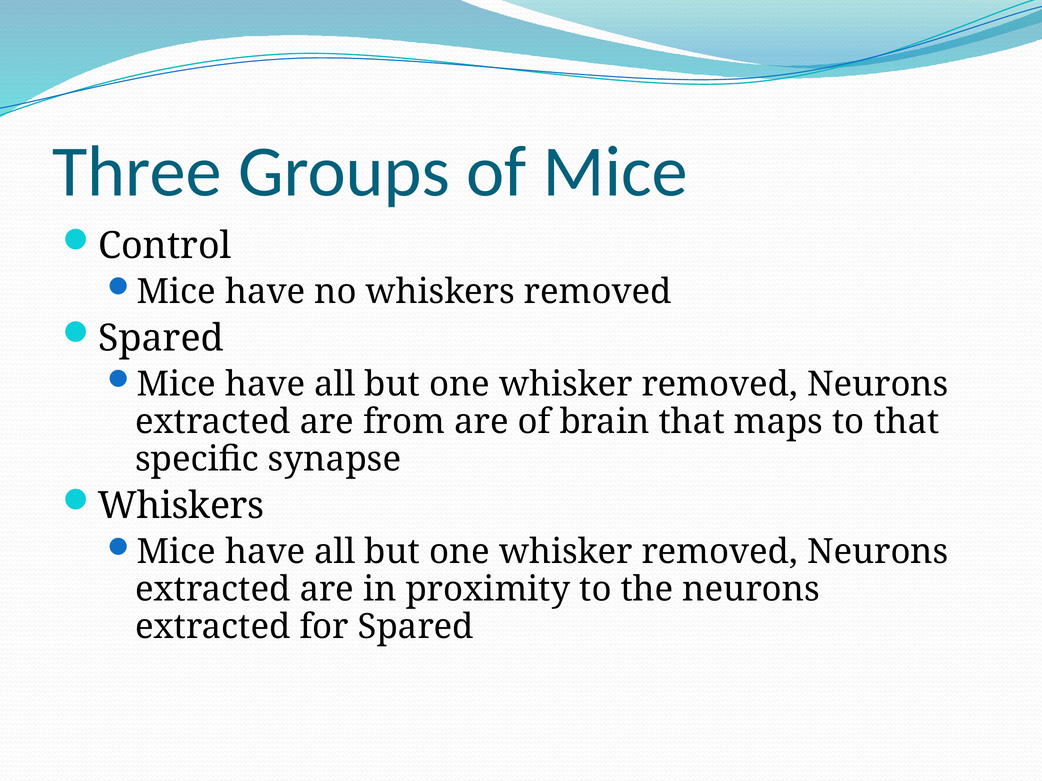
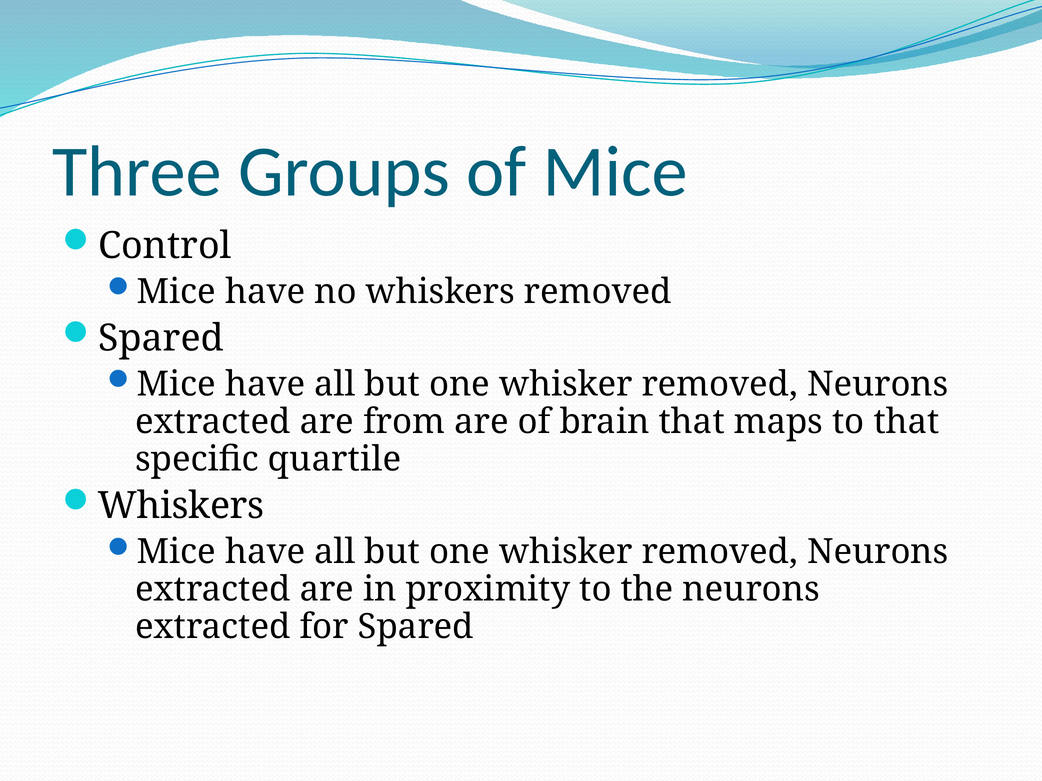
synapse: synapse -> quartile (335, 460)
